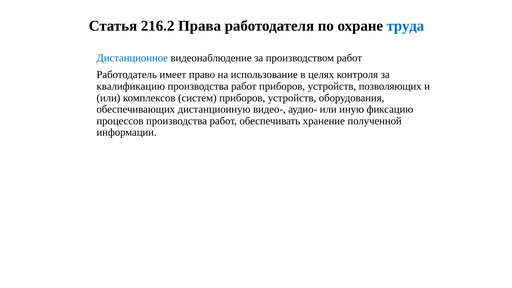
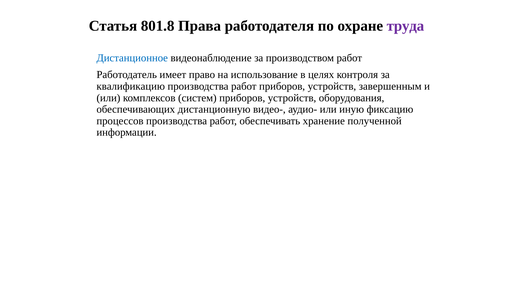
216.2: 216.2 -> 801.8 (158, 26)
труда colour: blue -> purple (405, 26)
позволяющих: позволяющих -> завершенным (390, 86)
